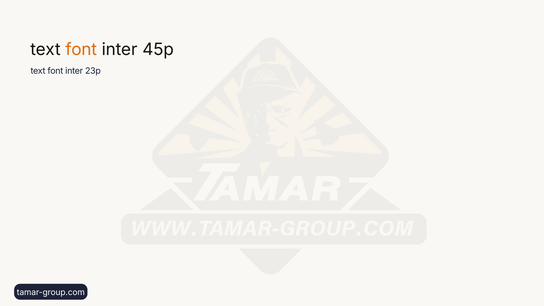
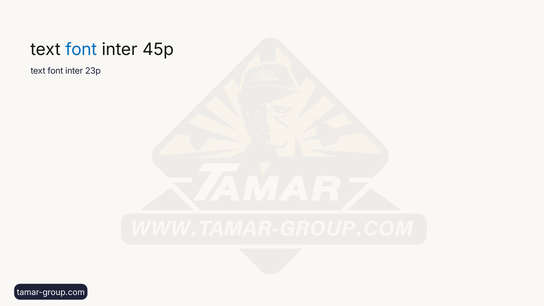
font colour: orange -> blue (81, 50)
